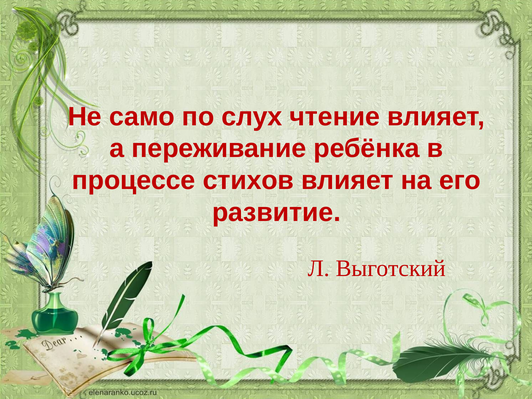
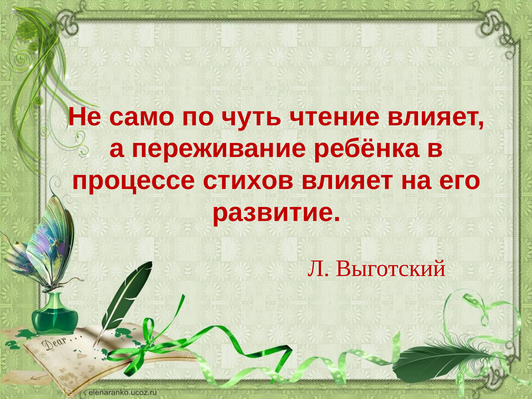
слух: слух -> чуть (252, 117)
